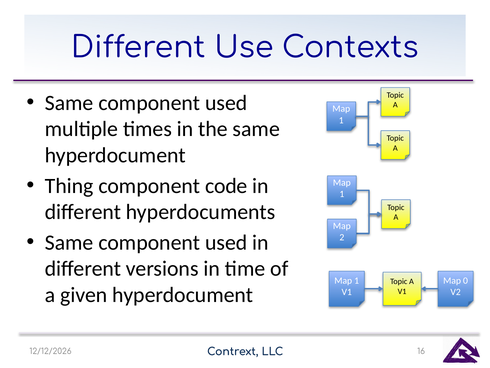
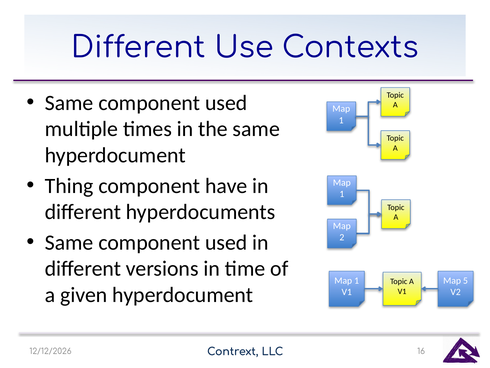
code: code -> have (226, 186)
0: 0 -> 5 (465, 280)
